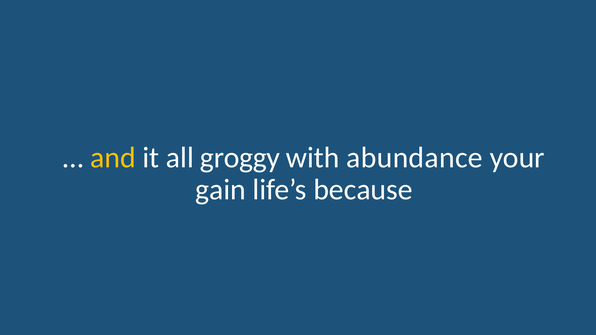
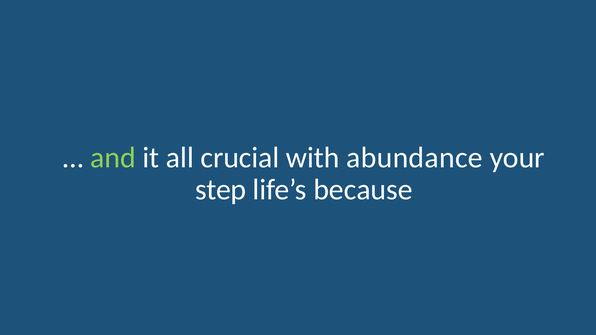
and colour: yellow -> light green (113, 158)
groggy: groggy -> crucial (240, 158)
gain: gain -> step (221, 190)
